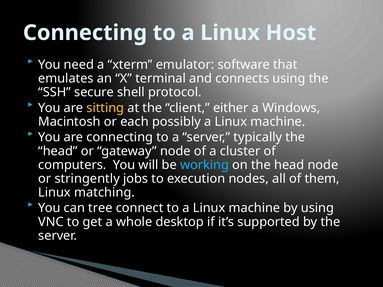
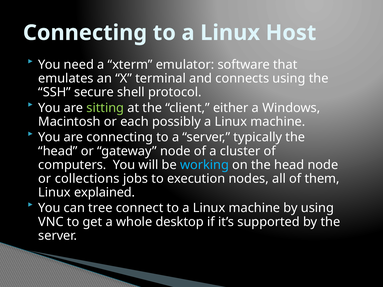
sitting colour: yellow -> light green (105, 108)
stringently: stringently -> collections (87, 179)
matching: matching -> explained (105, 193)
